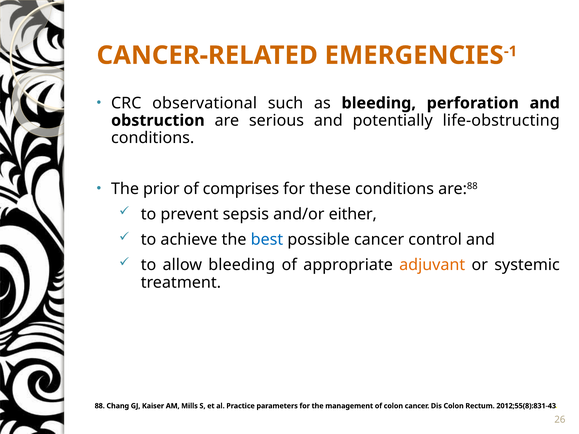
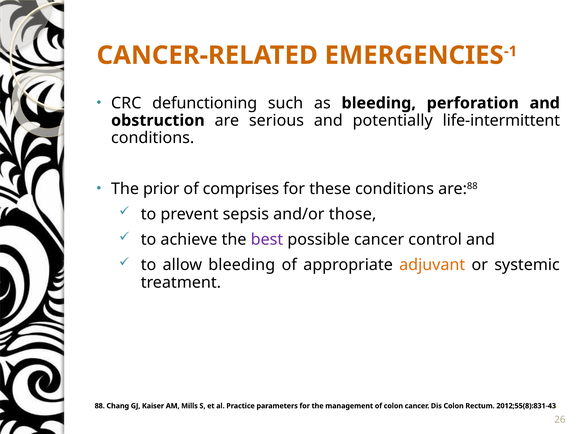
observational: observational -> defunctioning (205, 103)
life-obstructing: life-obstructing -> life-intermittent (501, 121)
either: either -> those (353, 214)
best colour: blue -> purple (267, 240)
